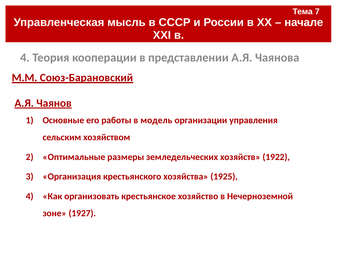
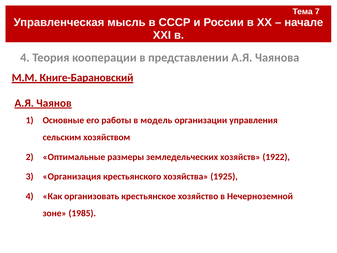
Союз-Барановский: Союз-Барановский -> Книге-Барановский (87, 78)
1927: 1927 -> 1985 (82, 213)
